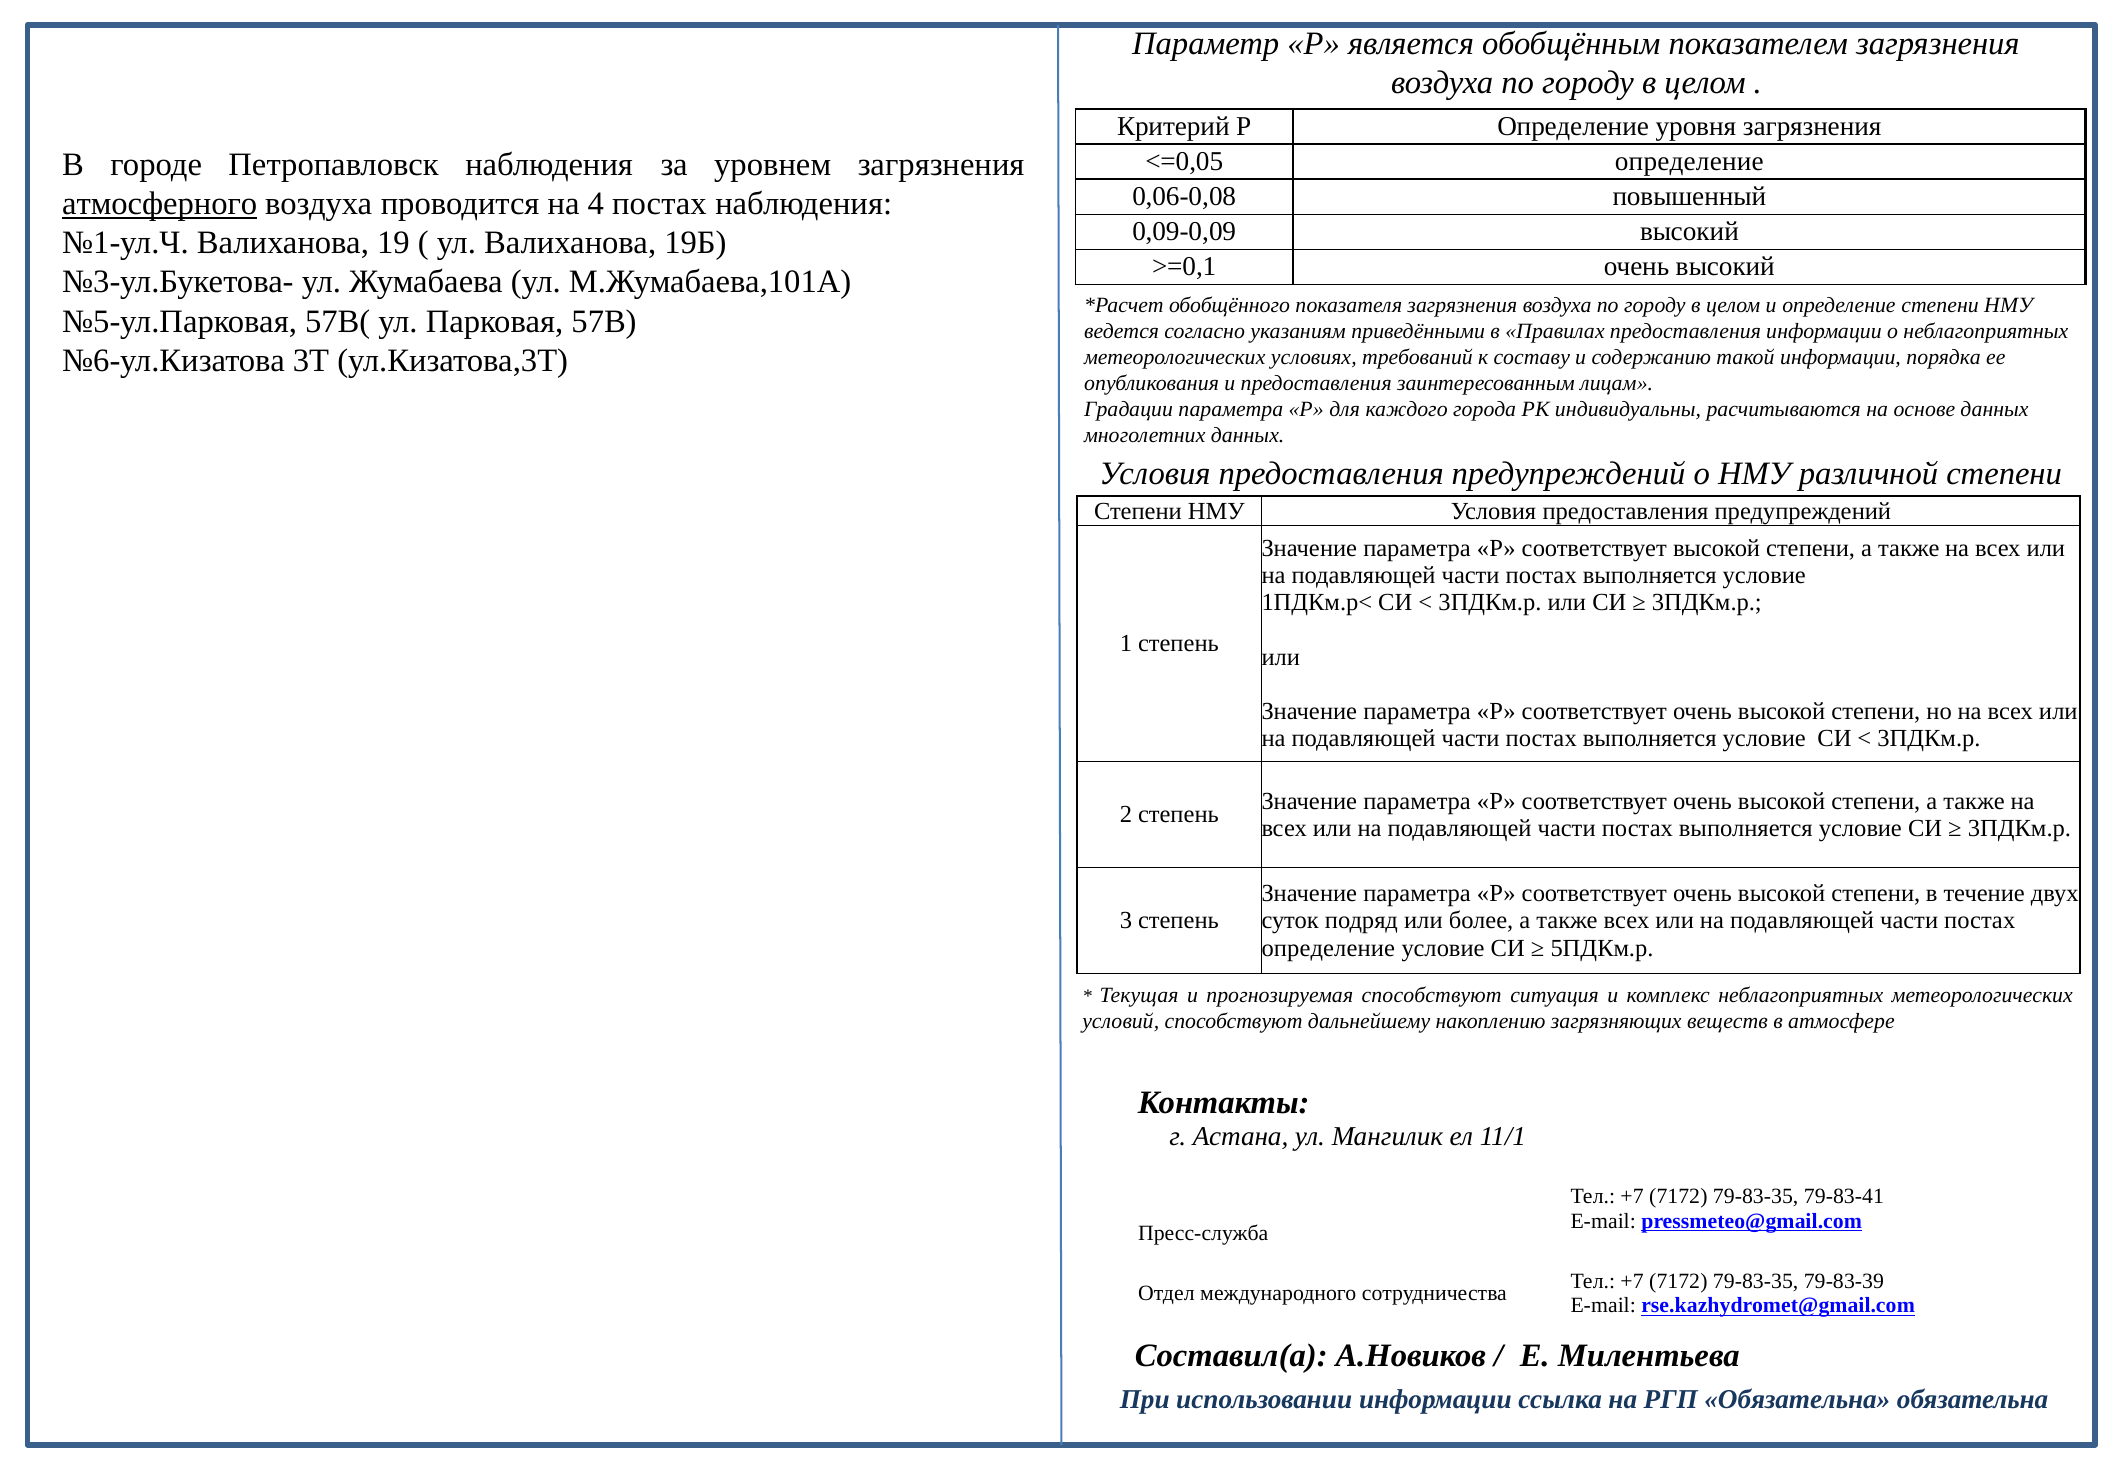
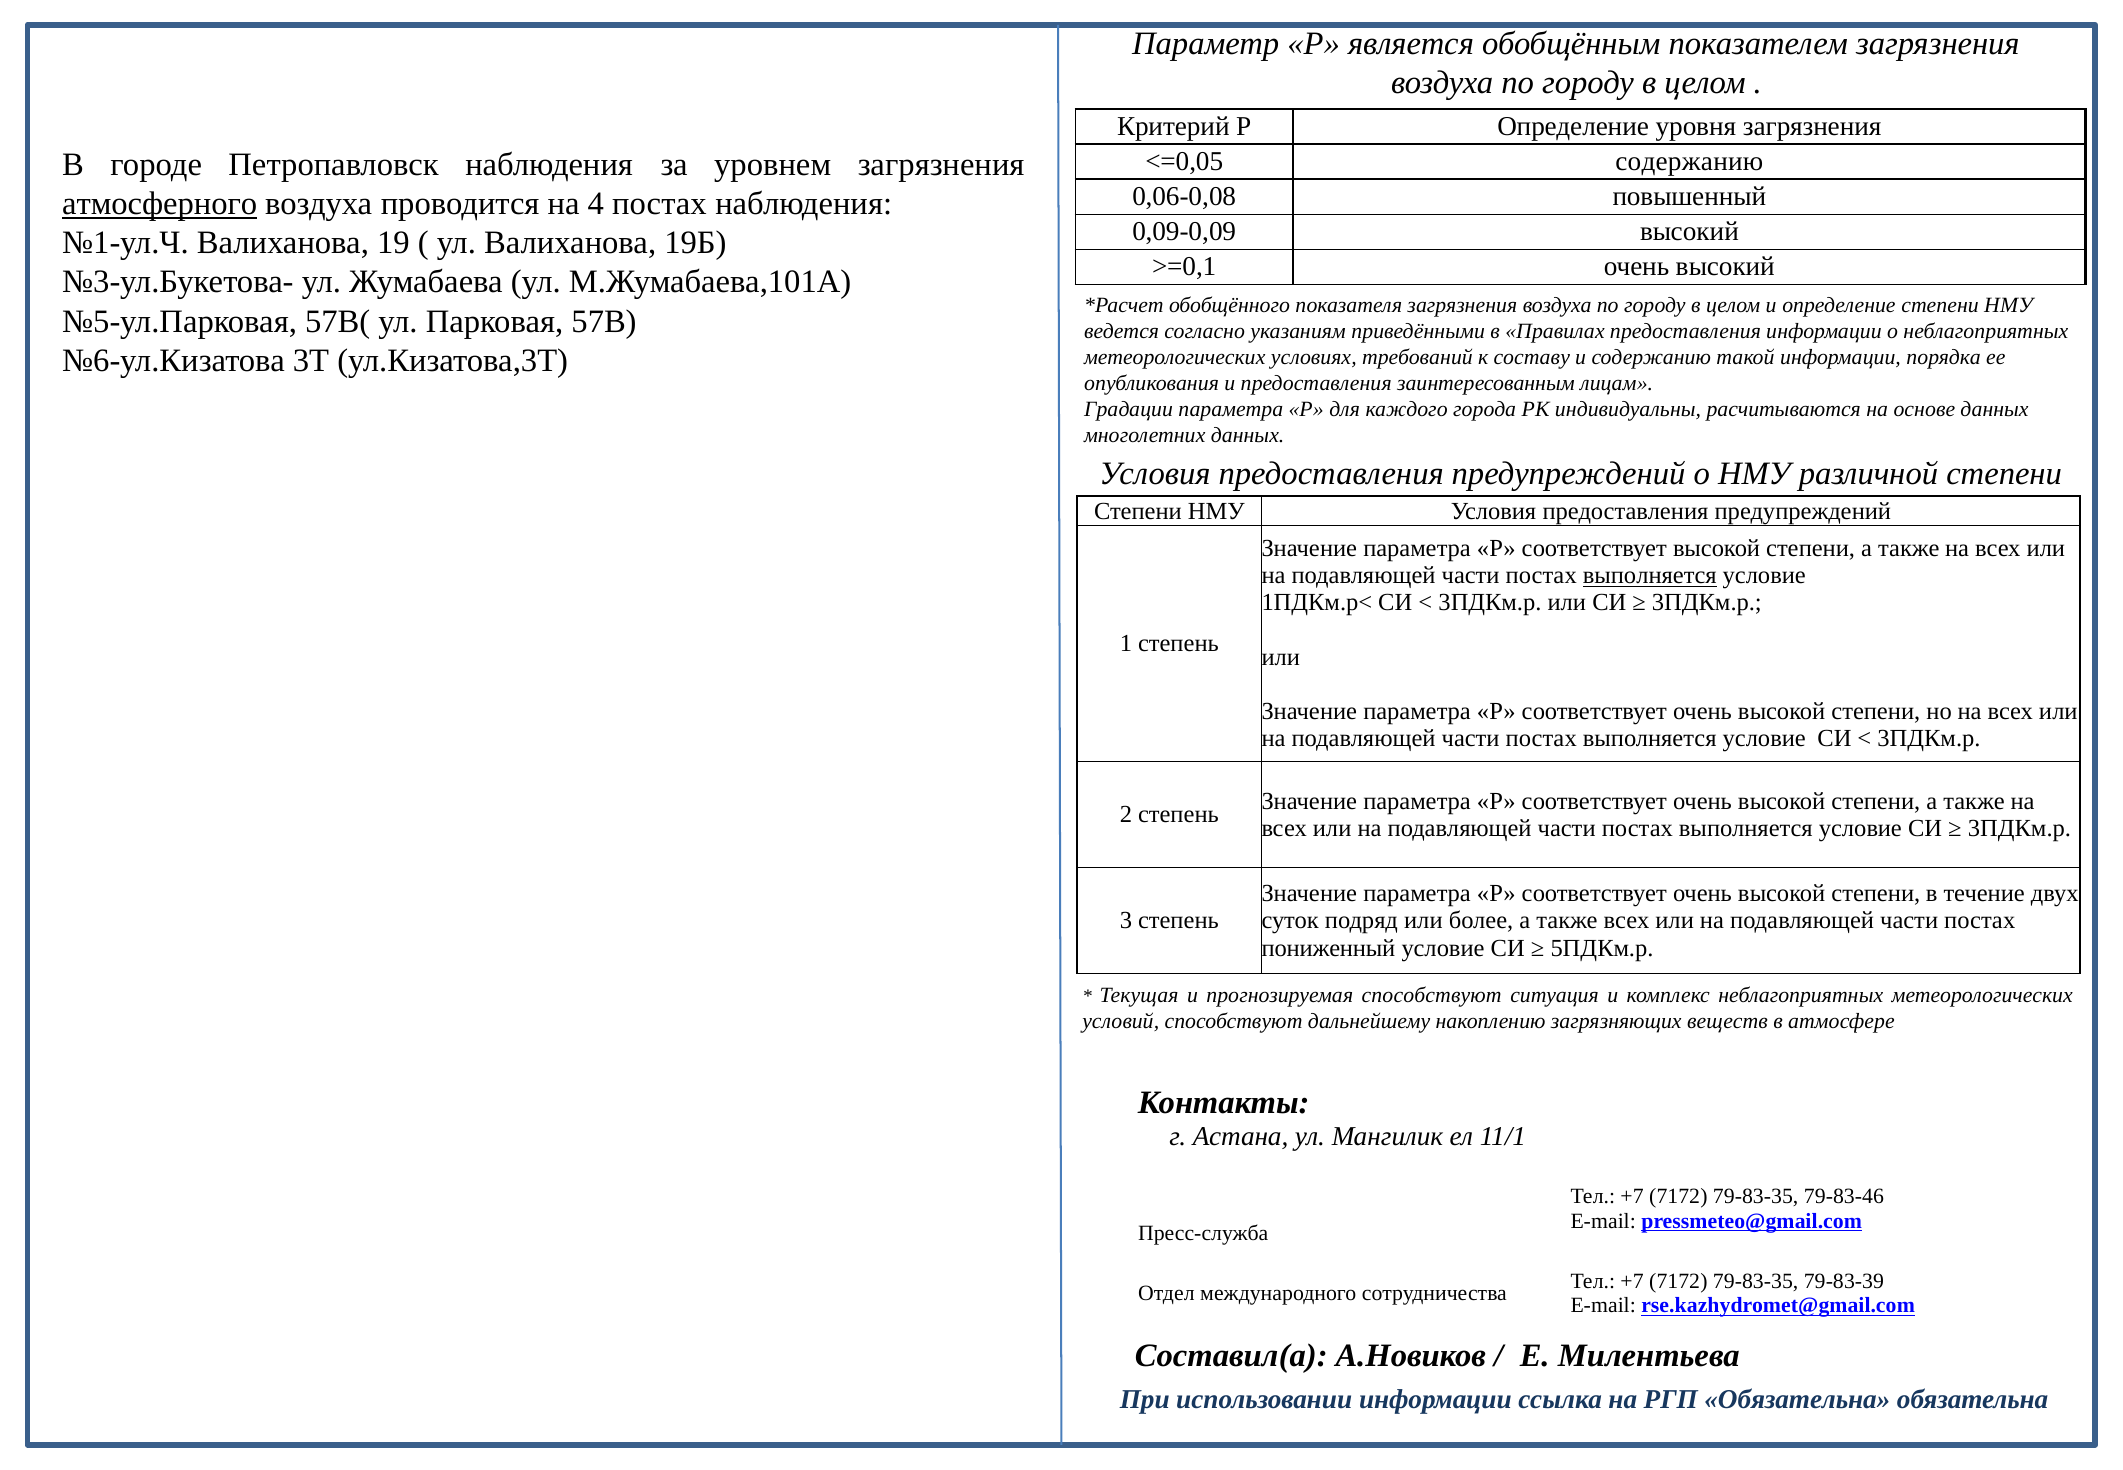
<=0,05 определение: определение -> содержанию (1689, 161)
выполняется underline: none -> present (1650, 576)
определение: определение -> пониженный (1328, 948)
79-83-41: 79-83-41 -> 79-83-46 (1844, 1197)
